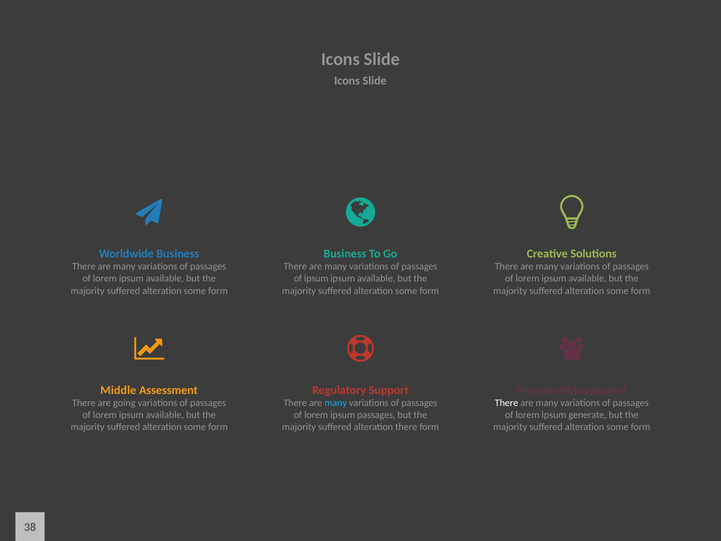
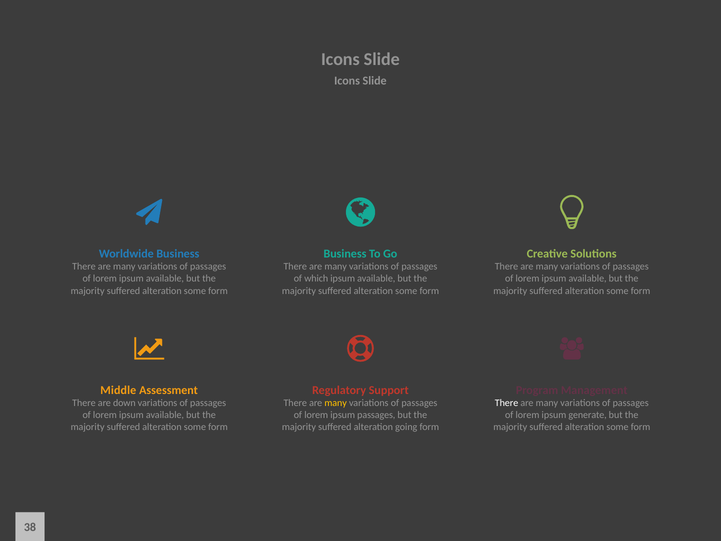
of ipsum: ipsum -> which (316, 279)
going: going -> down (124, 403)
many colour: light blue -> yellow (336, 403)
alteration there: there -> going (406, 427)
